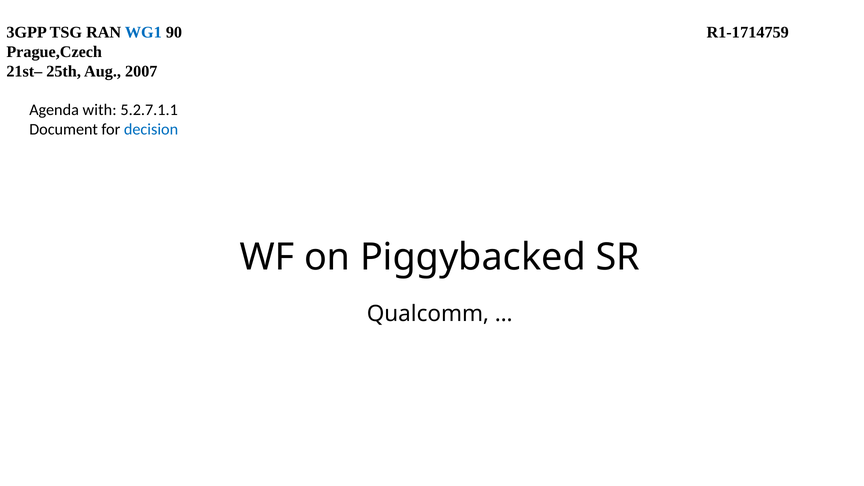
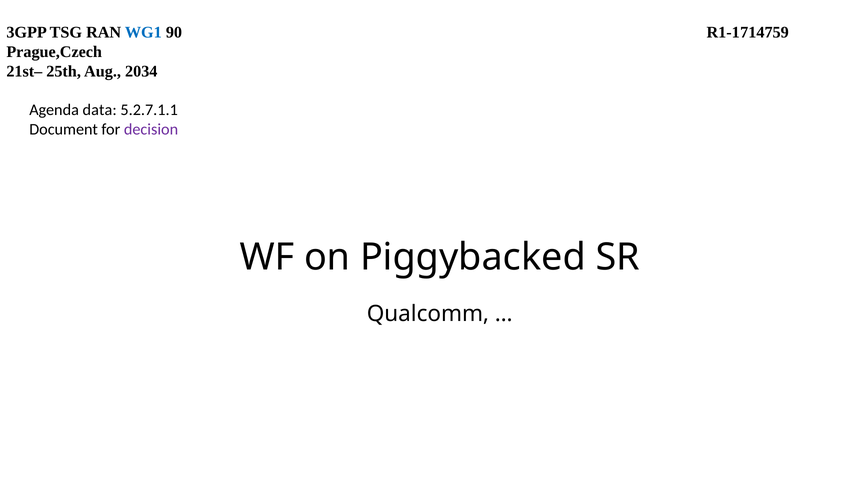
2007: 2007 -> 2034 (141, 71)
with: with -> data (100, 110)
decision colour: blue -> purple (151, 130)
